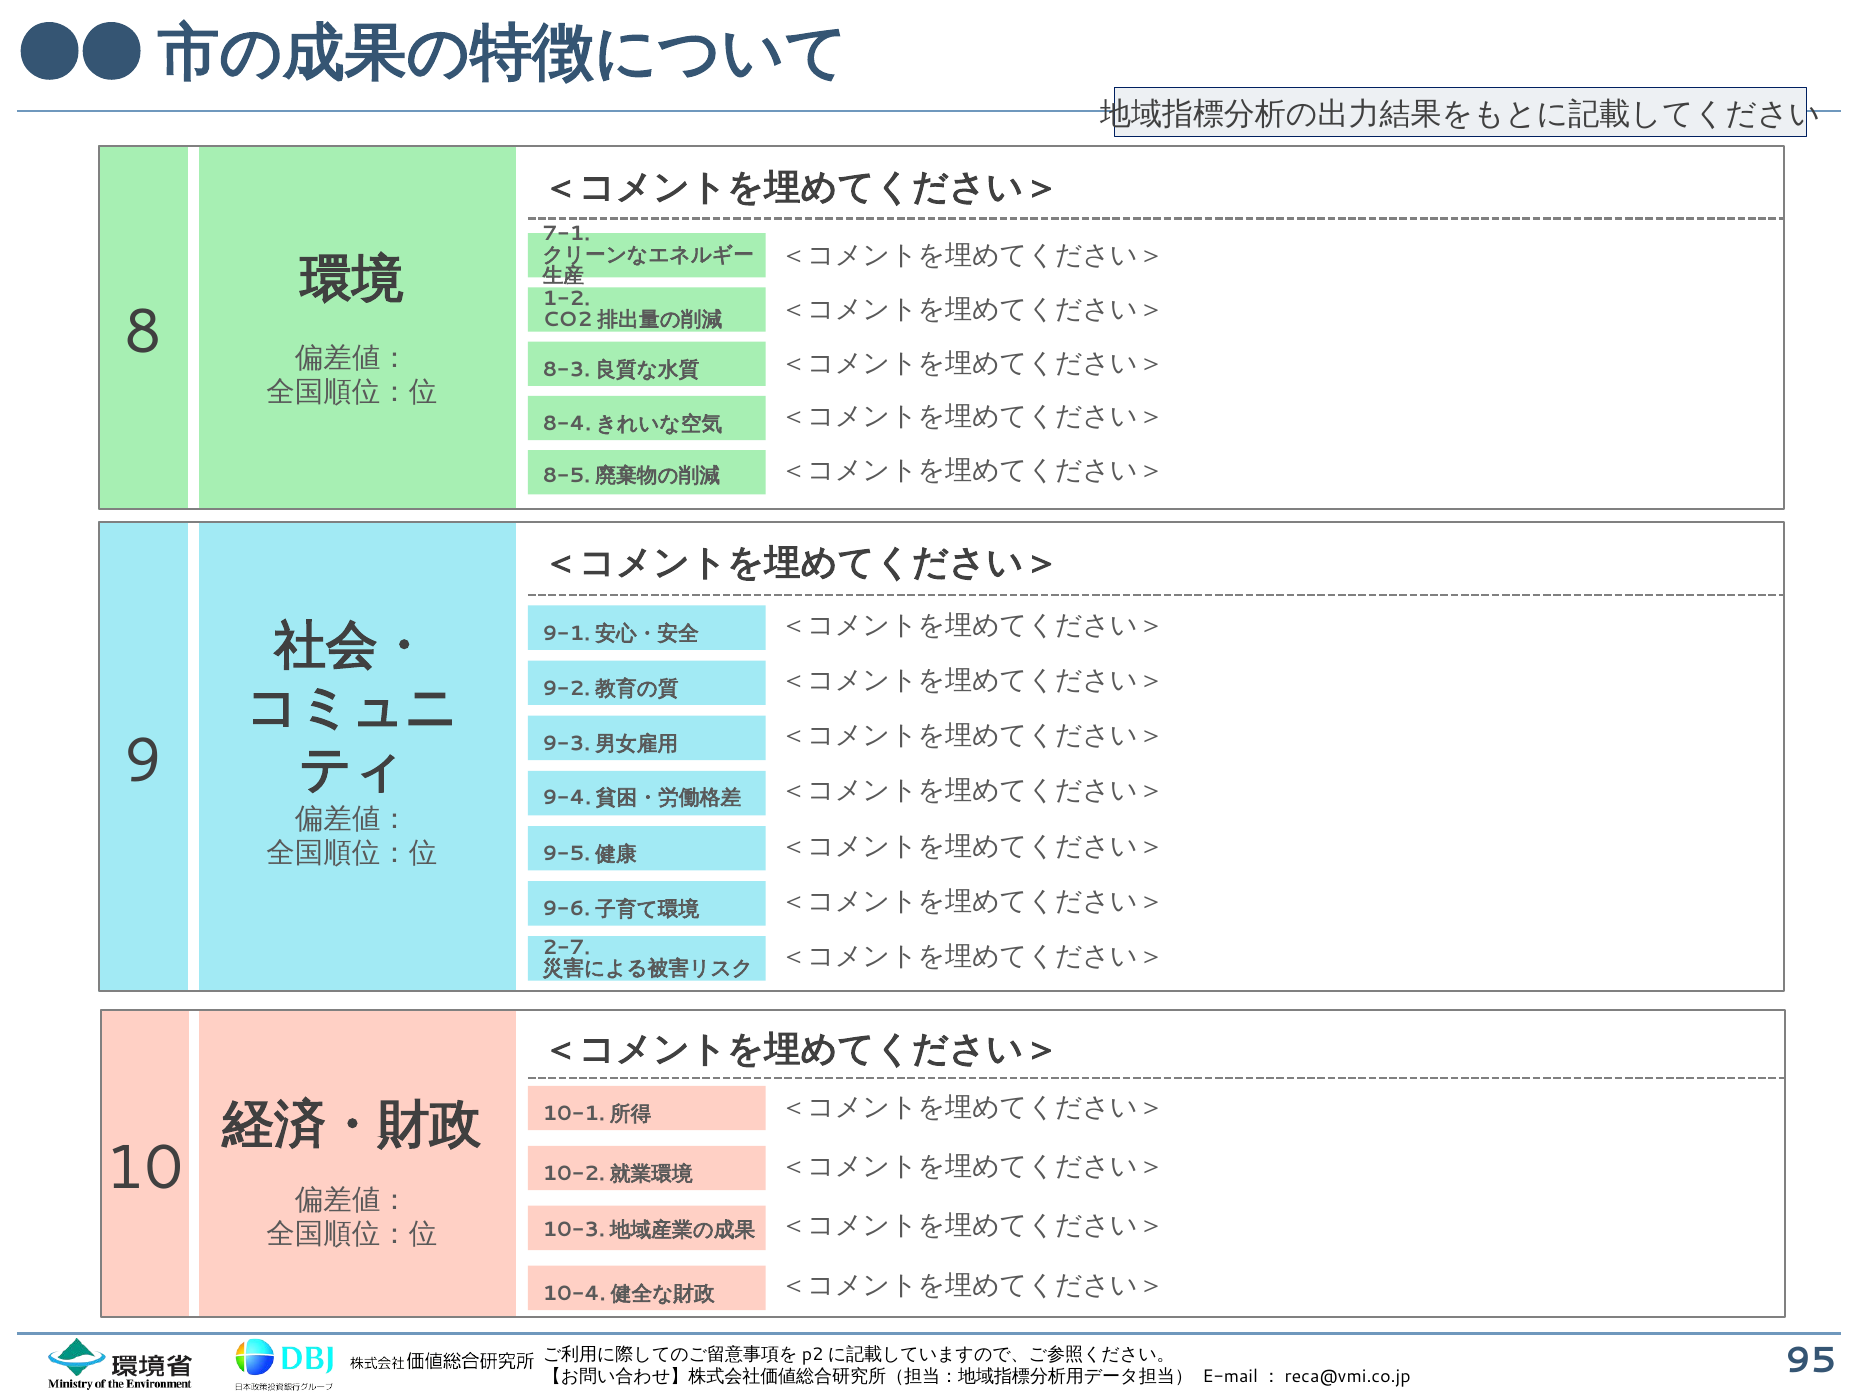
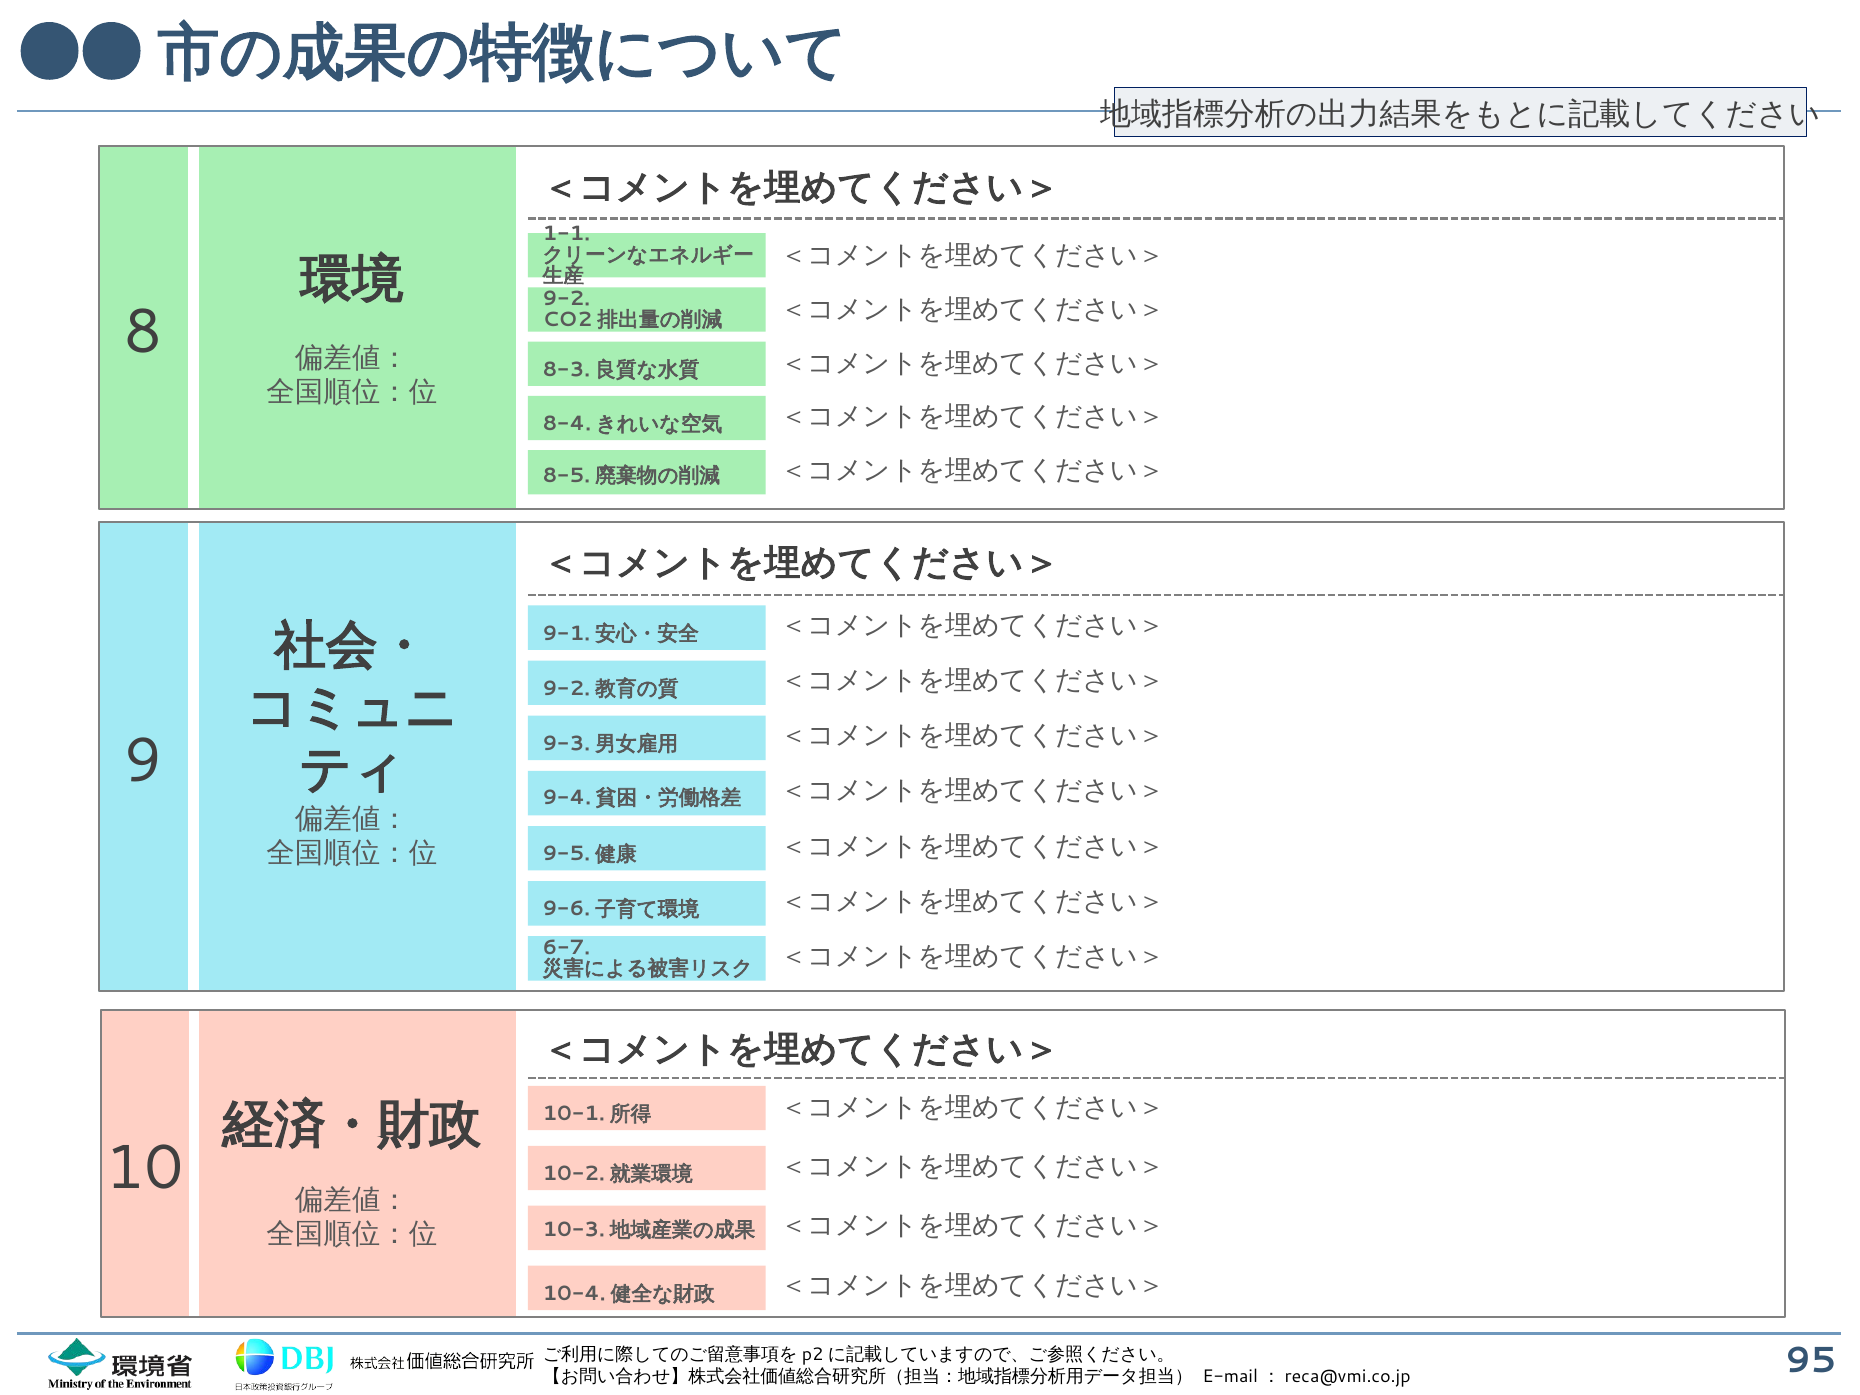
7-1: 7-1 -> 1-1 (566, 234)
1-2: 1-2 -> 9-2 (566, 299)
2-7: 2-7 -> 6-7 (566, 947)
